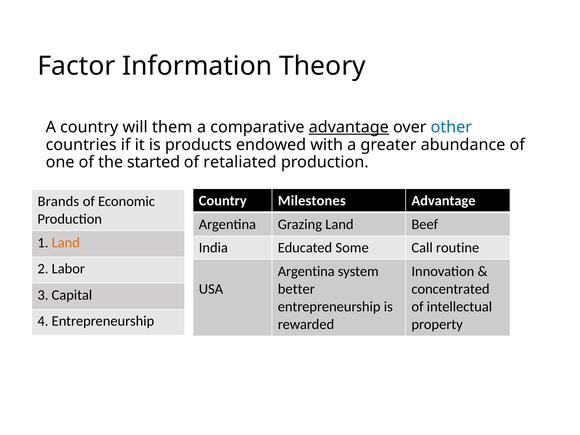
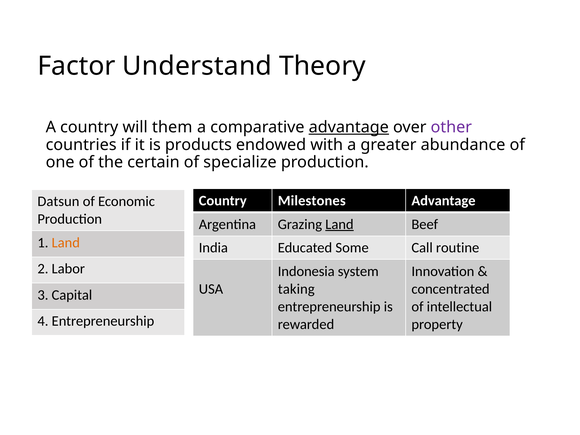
Information: Information -> Understand (197, 66)
other colour: blue -> purple (451, 127)
started: started -> certain (153, 162)
retaliated: retaliated -> specialize (240, 162)
Brands: Brands -> Datsun (58, 201)
Land underline: none -> present (339, 224)
Argentina: Argentina -> Indonesia (306, 271)
better: better -> taking (296, 289)
